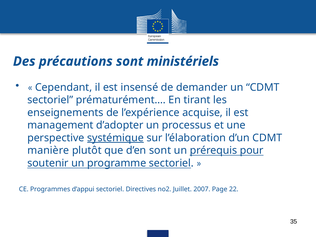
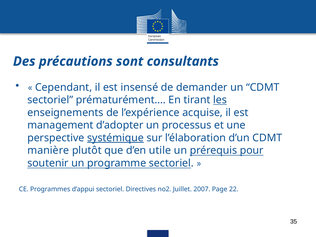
ministériels: ministériels -> consultants (183, 61)
les underline: none -> present (220, 100)
d’en sont: sont -> utile (160, 151)
